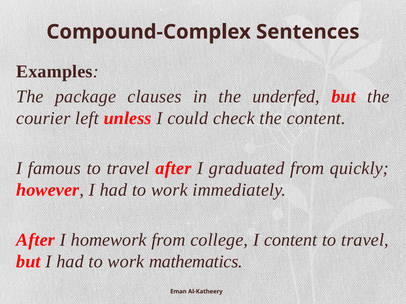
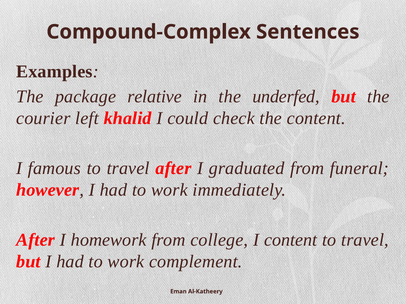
clauses: clauses -> relative (155, 97)
unless: unless -> khalid (128, 118)
quickly: quickly -> funeral (359, 169)
mathematics: mathematics -> complement (196, 262)
